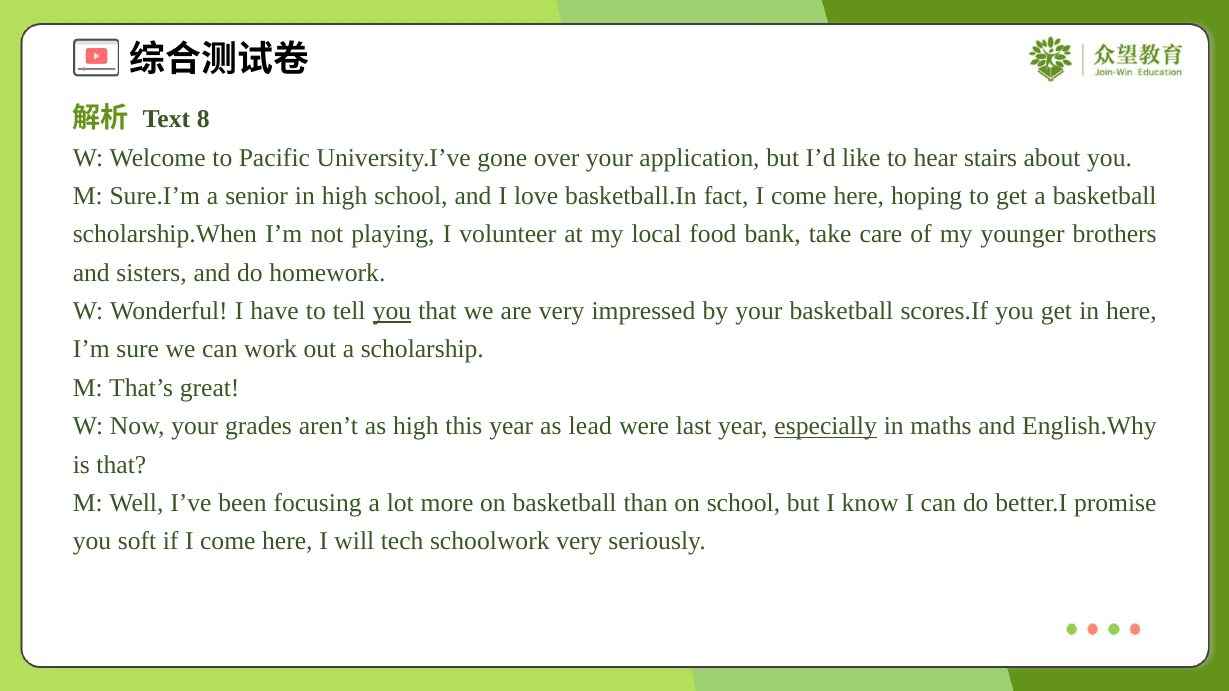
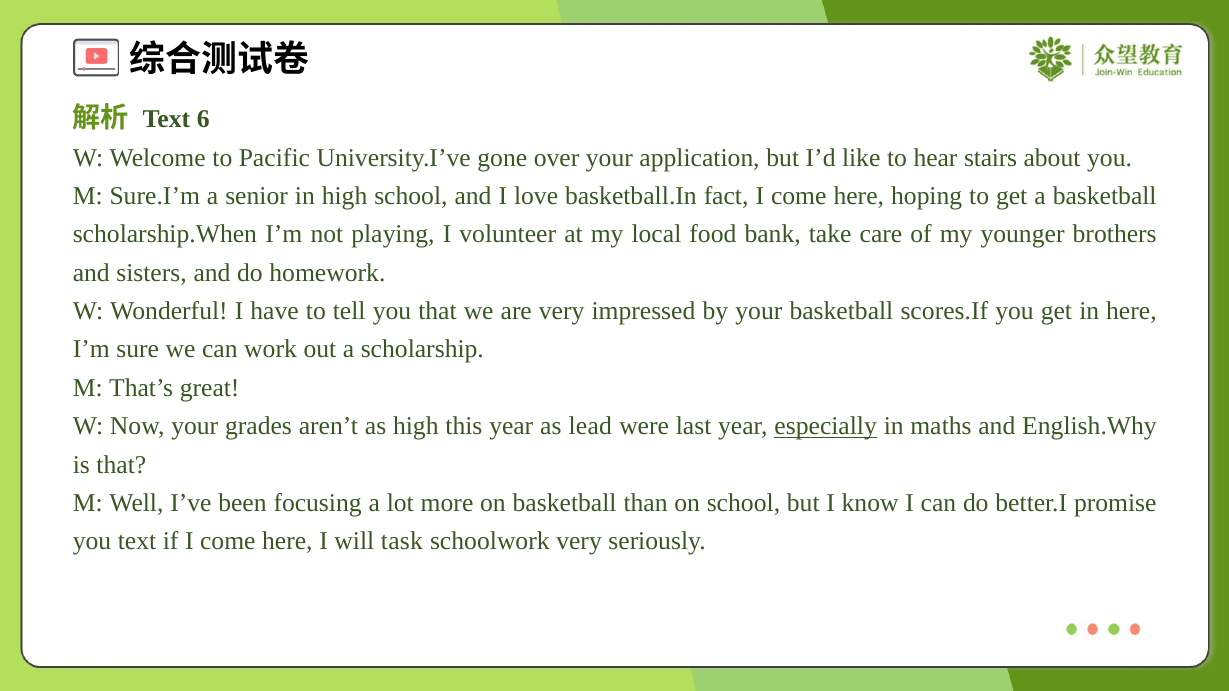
8: 8 -> 6 (203, 119)
you underline: present -> none (392, 311)
you soft: soft -> text (137, 542)
tech: tech -> task (402, 542)
